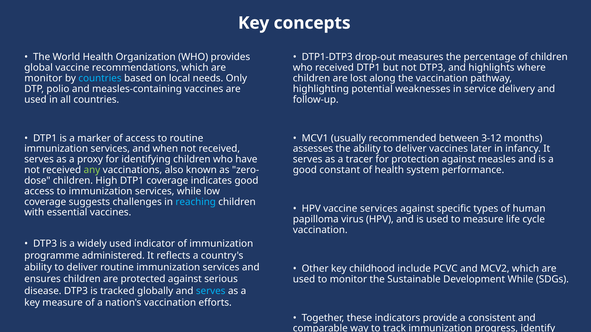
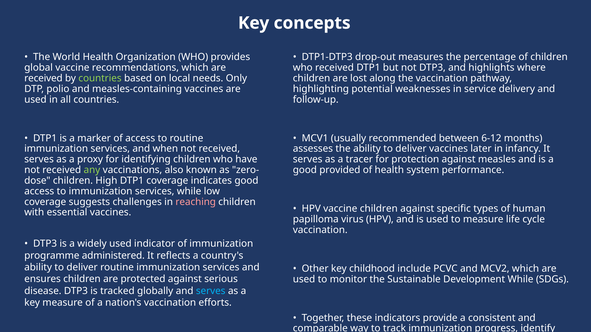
monitor: monitor -> received (43, 78)
countries colour: light blue -> light green (100, 78)
3-12: 3-12 -> 6-12 (491, 138)
constant: constant -> provided (340, 170)
reaching colour: light blue -> pink (196, 202)
vaccine services: services -> children (379, 209)
